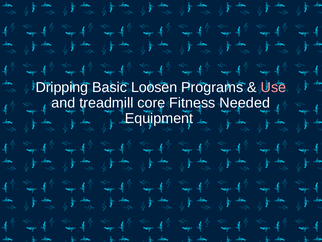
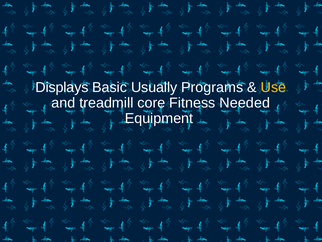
Dripping: Dripping -> Displays (62, 87)
Loosen: Loosen -> Usually (154, 87)
Use colour: pink -> yellow (273, 87)
